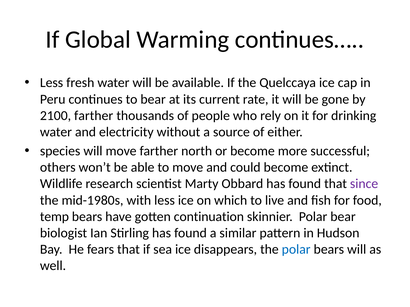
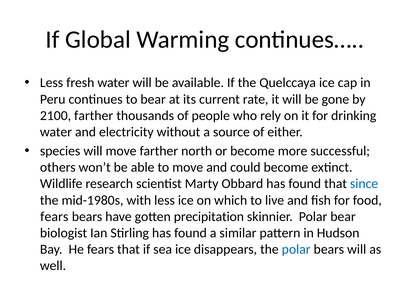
since colour: purple -> blue (364, 184)
temp: temp -> fears (54, 217)
continuation: continuation -> precipitation (209, 217)
